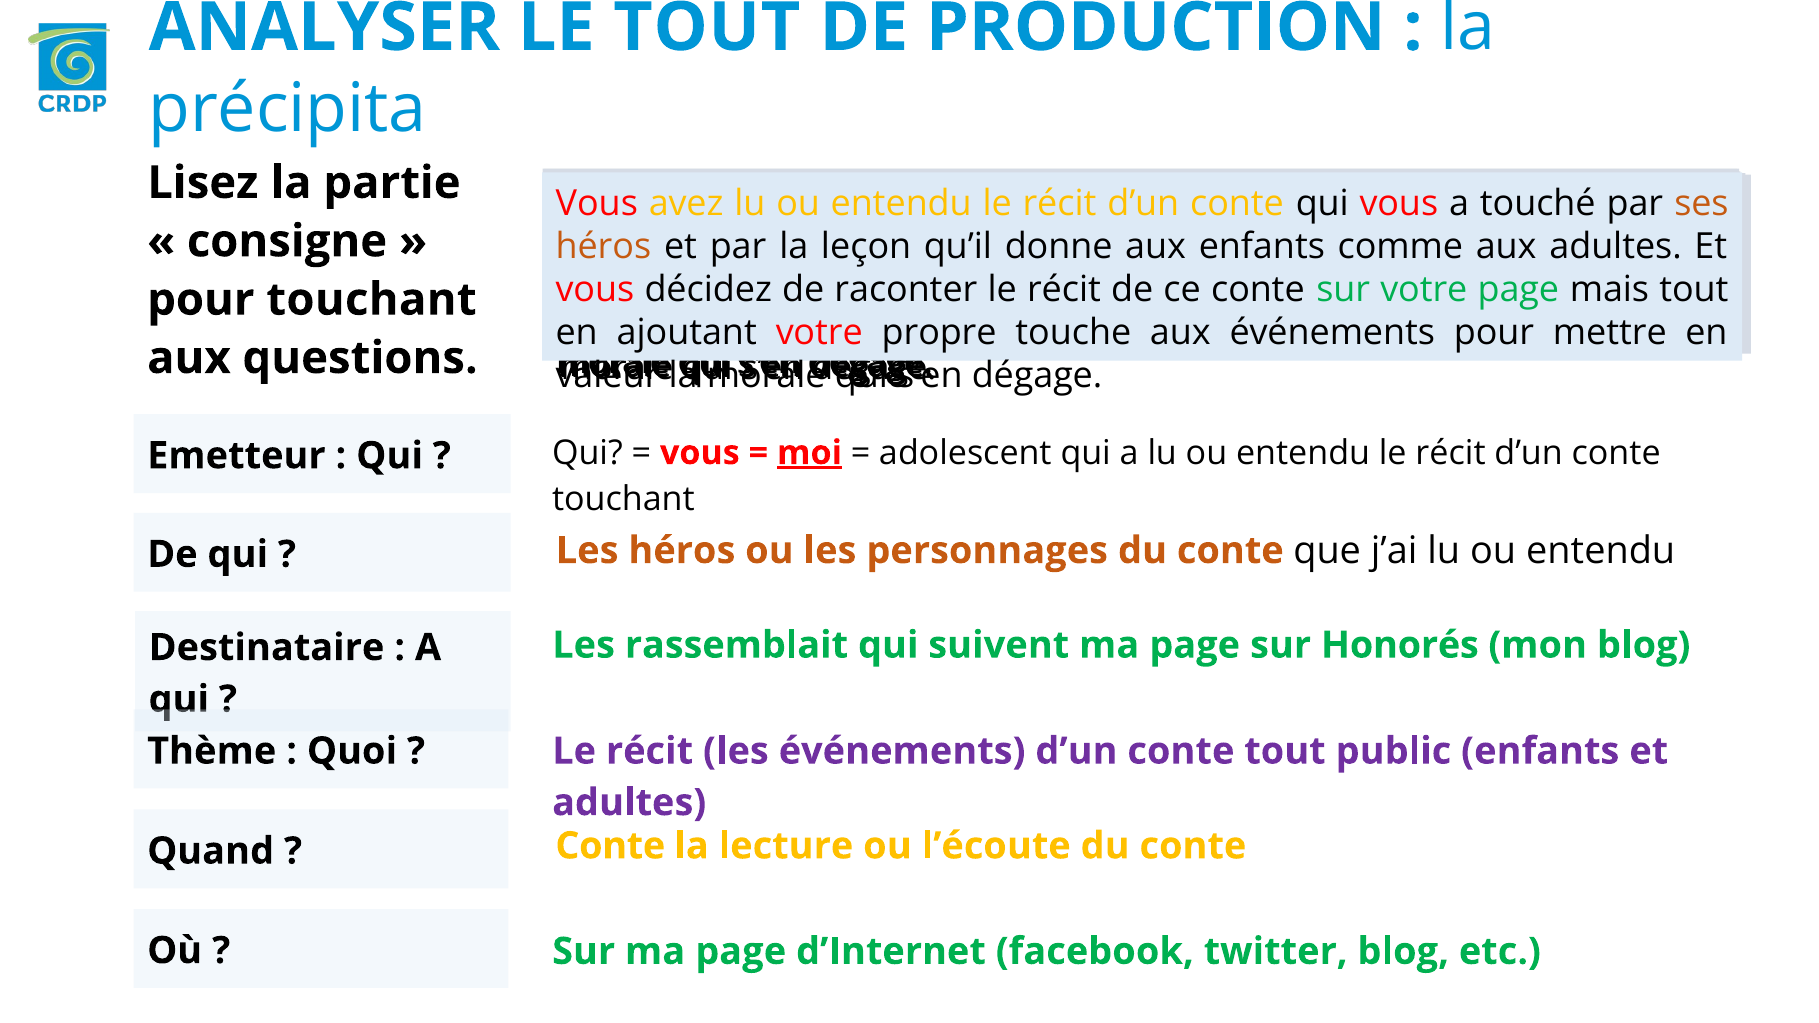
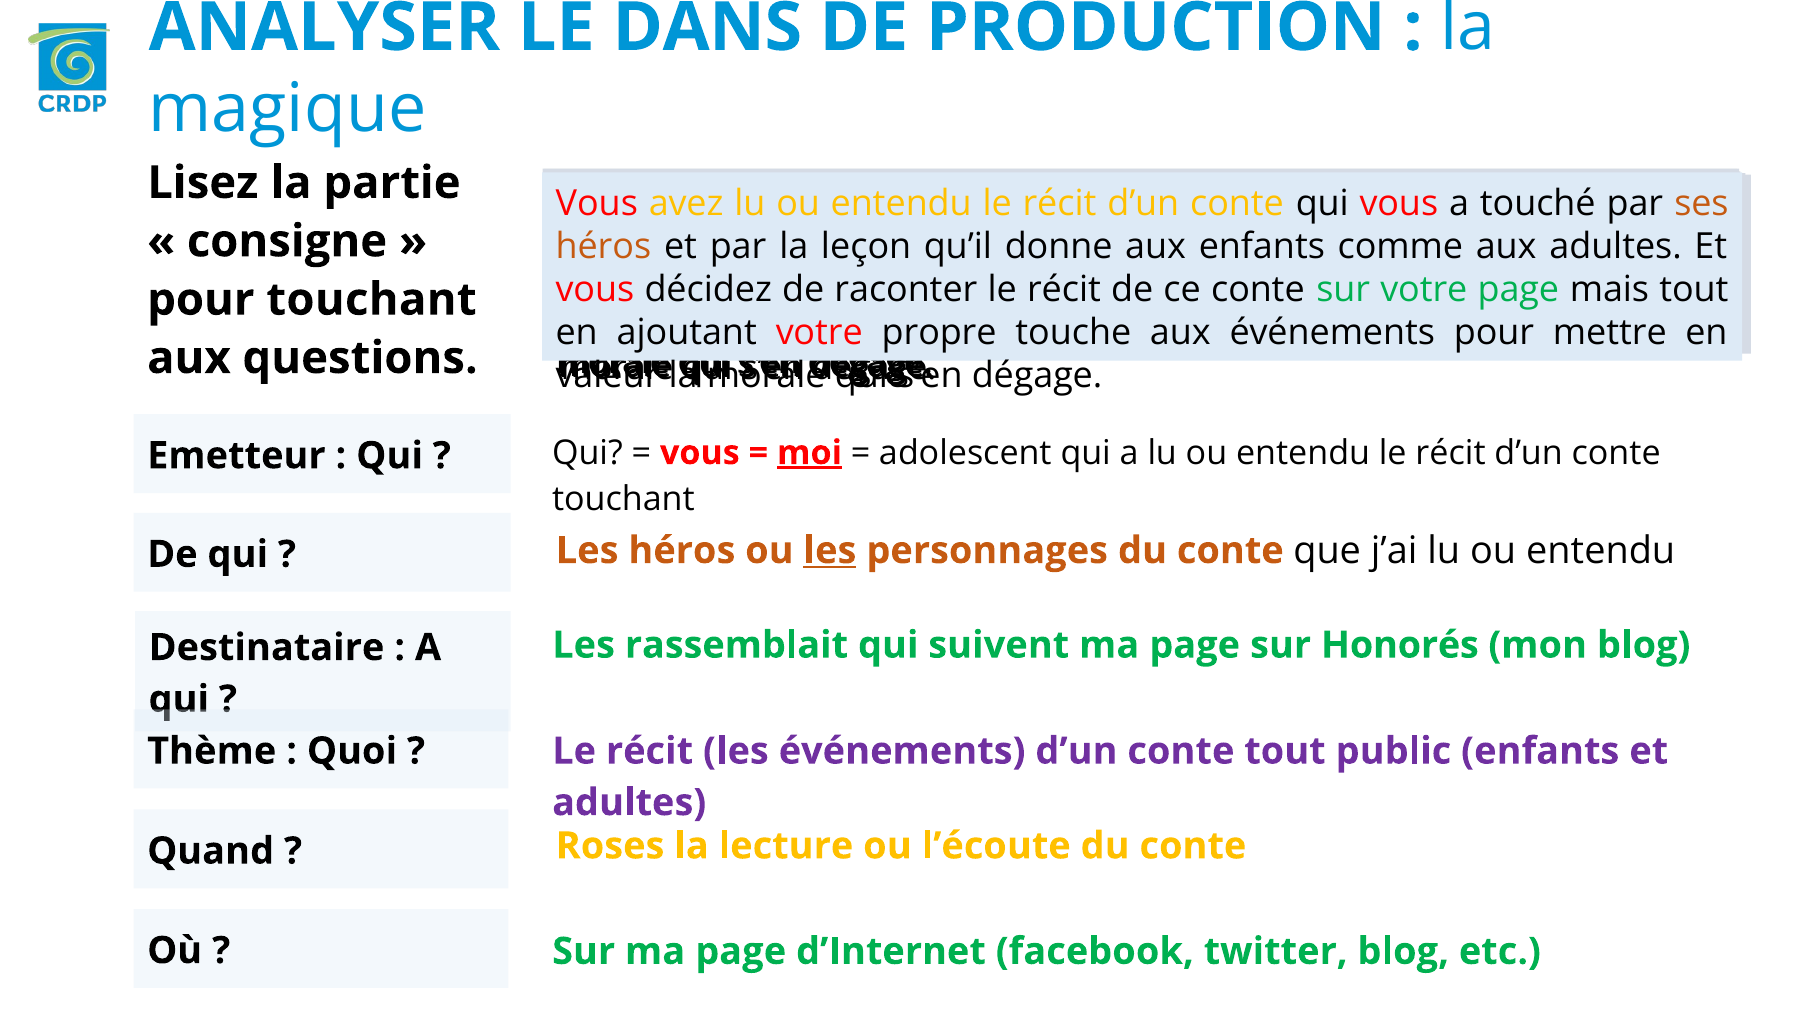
LE TOUT: TOUT -> DANS (707, 27)
précipita: précipita -> magique (287, 109)
les underline: none -> present (830, 551)
Conte: Conte -> Roses (610, 846)
